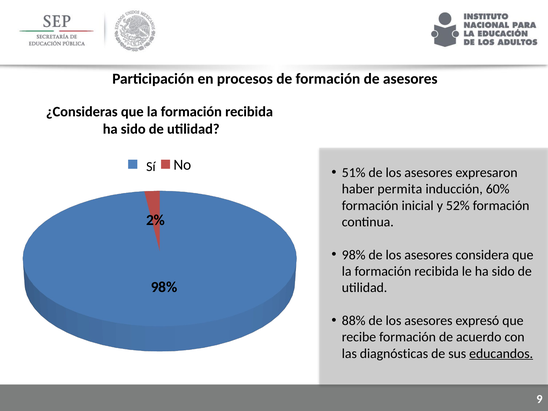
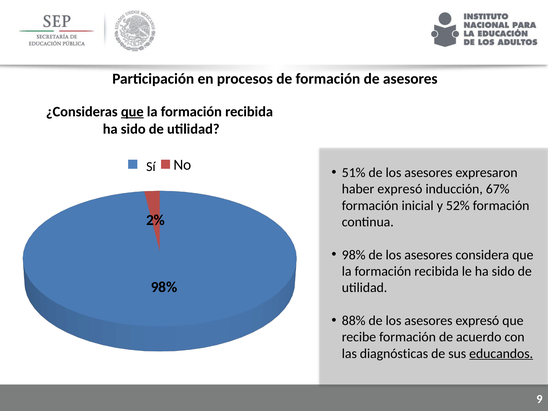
que underline: none -> present (132, 112)
haber permita: permita -> expresó (400, 189)
60%: 60% -> 67% (498, 189)
